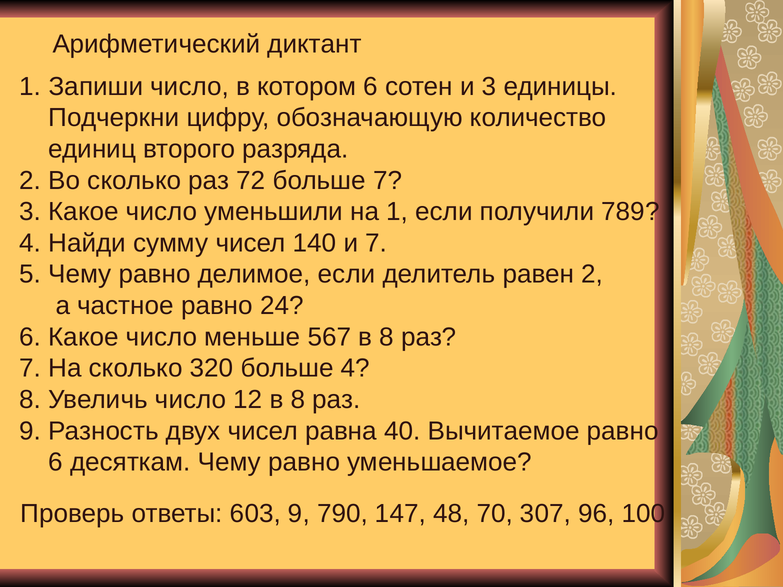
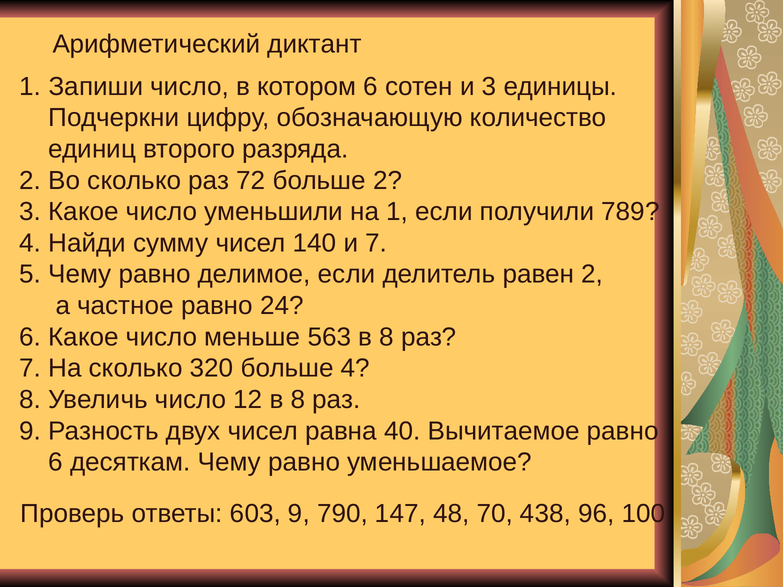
больше 7: 7 -> 2 (388, 181)
567: 567 -> 563 (329, 337)
307: 307 -> 438 (545, 514)
